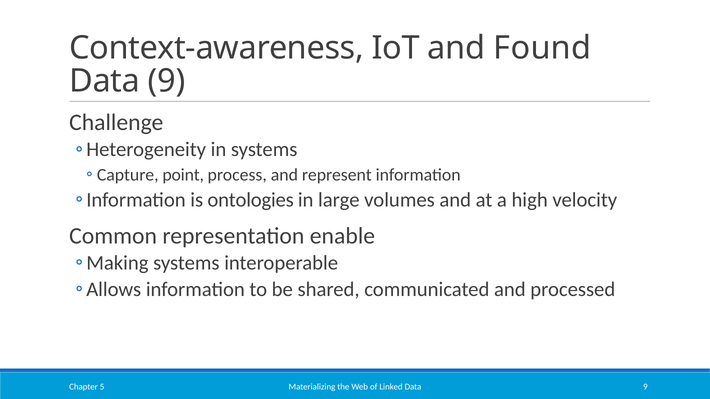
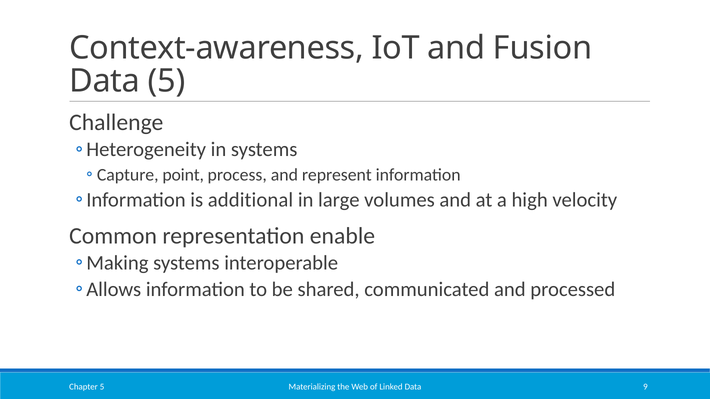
Found: Found -> Fusion (543, 48)
9: 9 -> 5 (167, 81)
ontologies: ontologies -> additional (250, 200)
